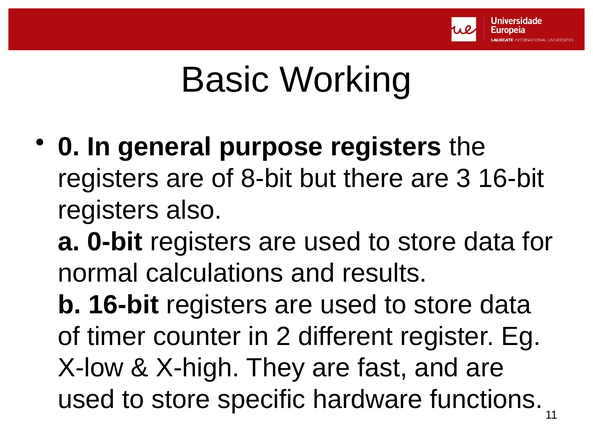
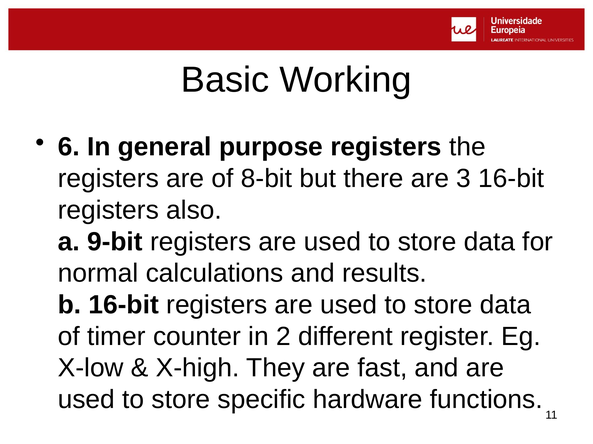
0: 0 -> 6 (69, 147)
0-bit: 0-bit -> 9-bit (115, 242)
